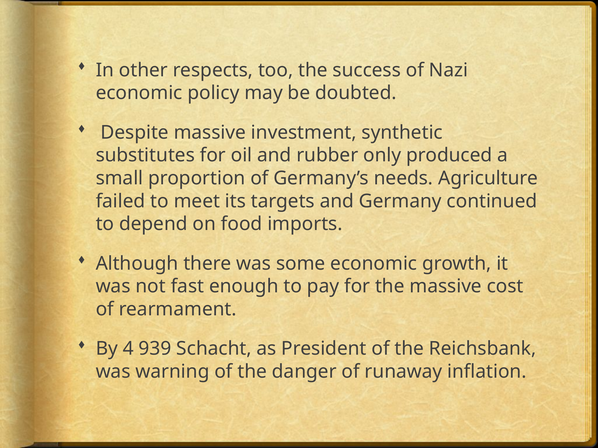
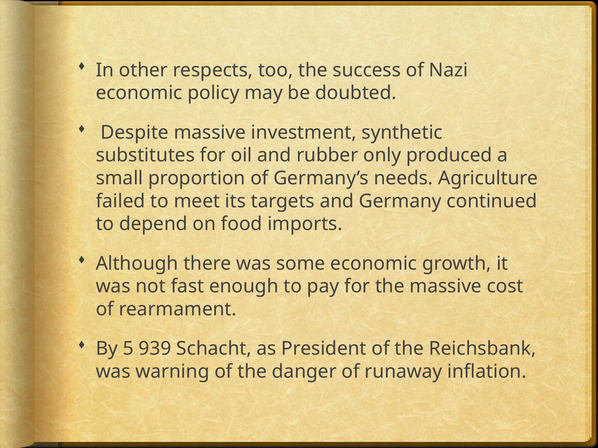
4: 4 -> 5 (128, 349)
